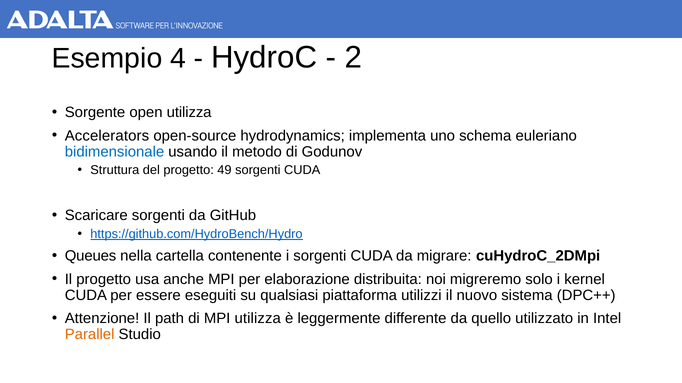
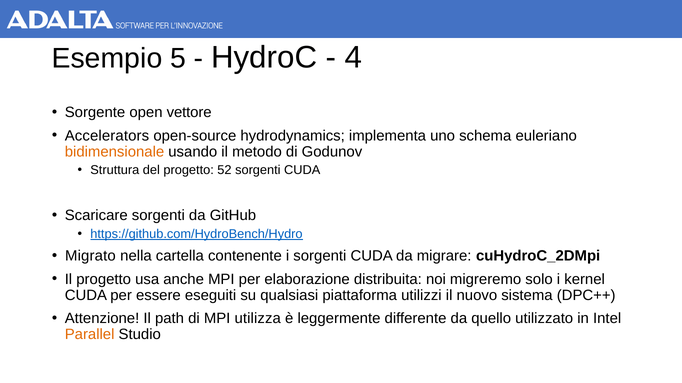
4: 4 -> 5 (178, 58)
2: 2 -> 4 (354, 57)
open utilizza: utilizza -> vettore (189, 113)
bidimensionale colour: blue -> orange (115, 152)
49: 49 -> 52 (224, 170)
Queues: Queues -> Migrato (90, 256)
